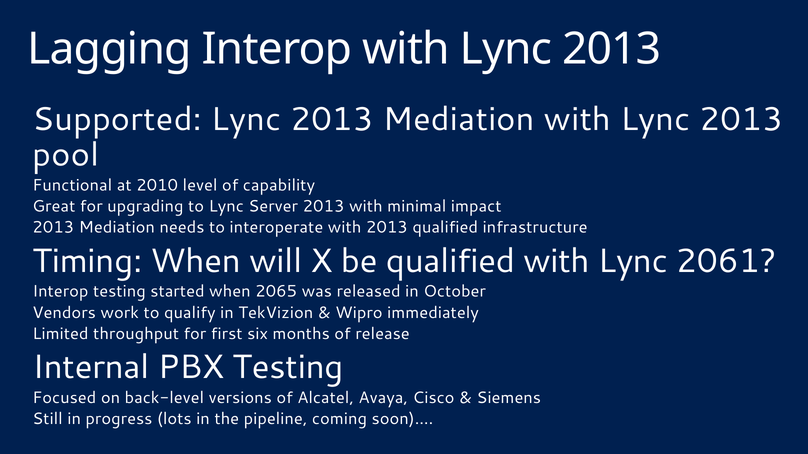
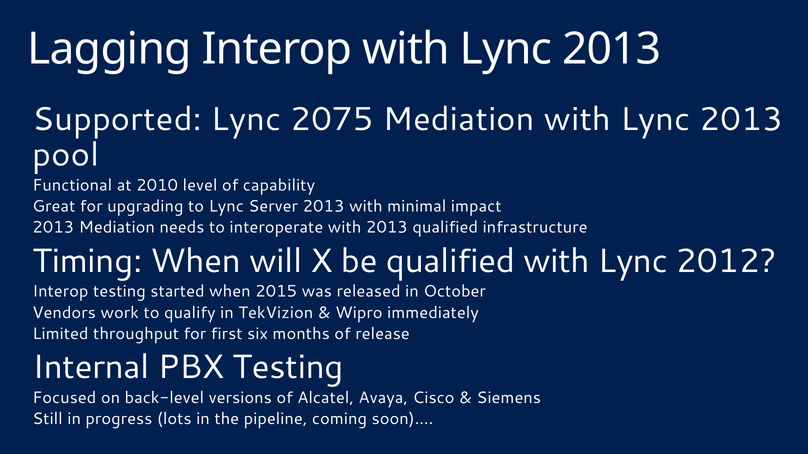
Supported Lync 2013: 2013 -> 2075 (332, 120)
2061: 2061 -> 2012 (726, 261)
2065: 2065 -> 2015 (276, 292)
